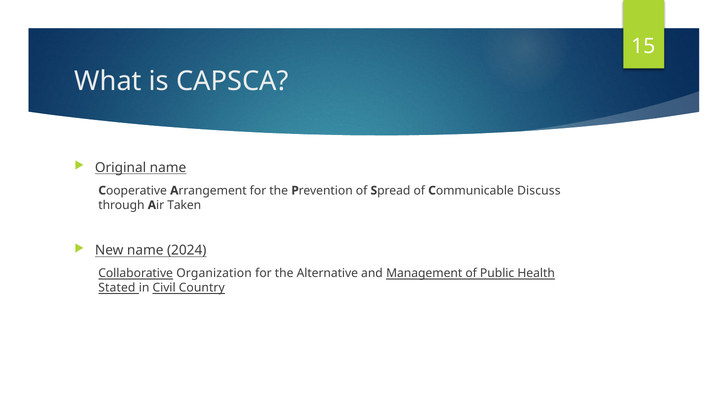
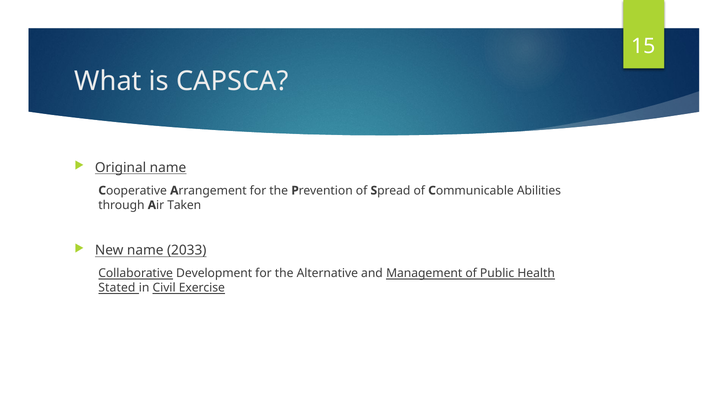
Discuss: Discuss -> Abilities (539, 190)
2024: 2024 -> 2033 (187, 250)
Organization: Organization -> Development (214, 273)
Country: Country -> Exercise (202, 288)
